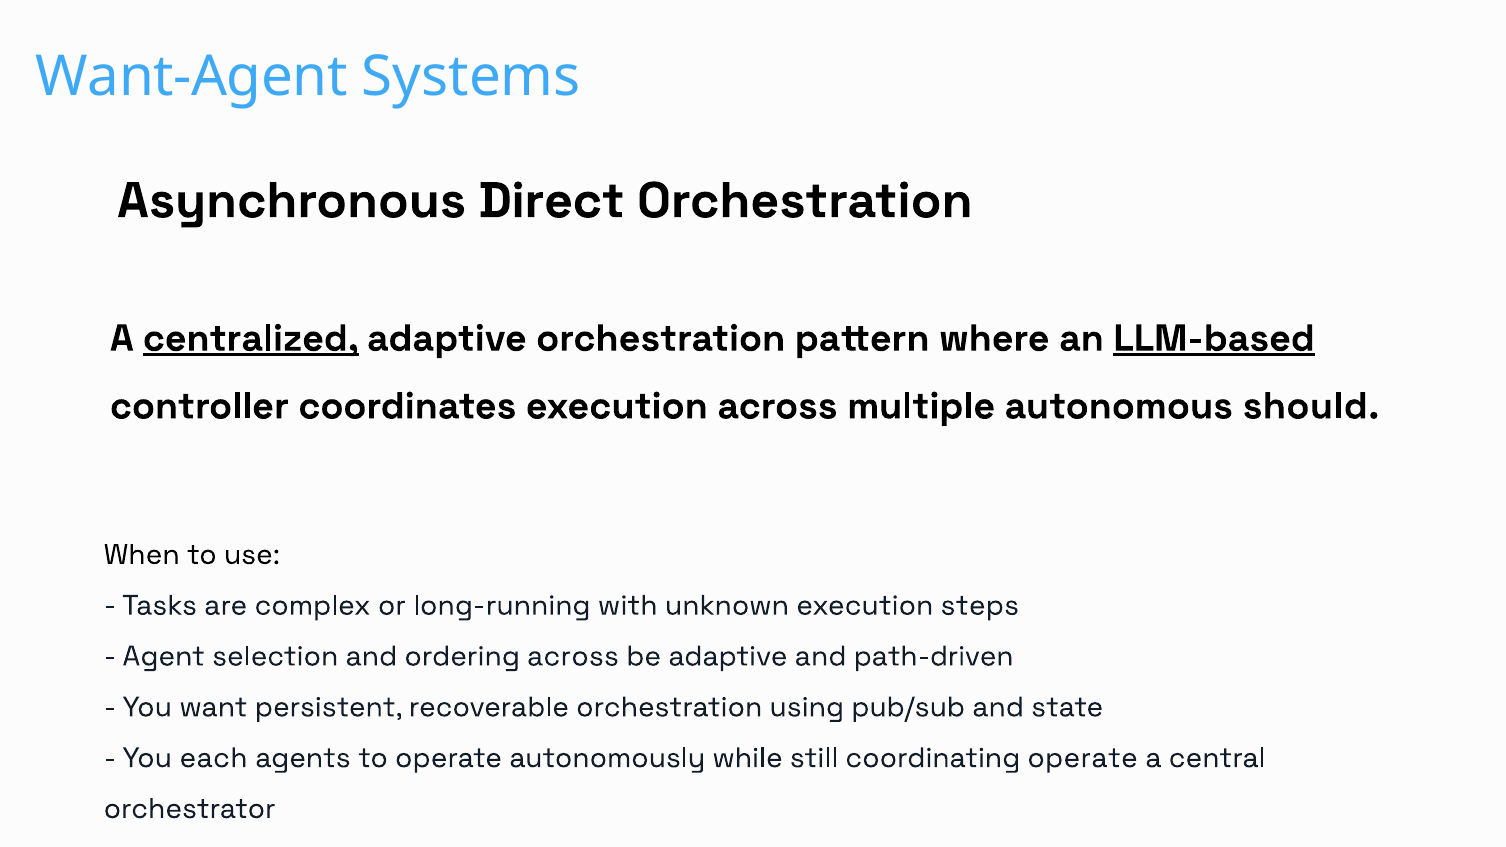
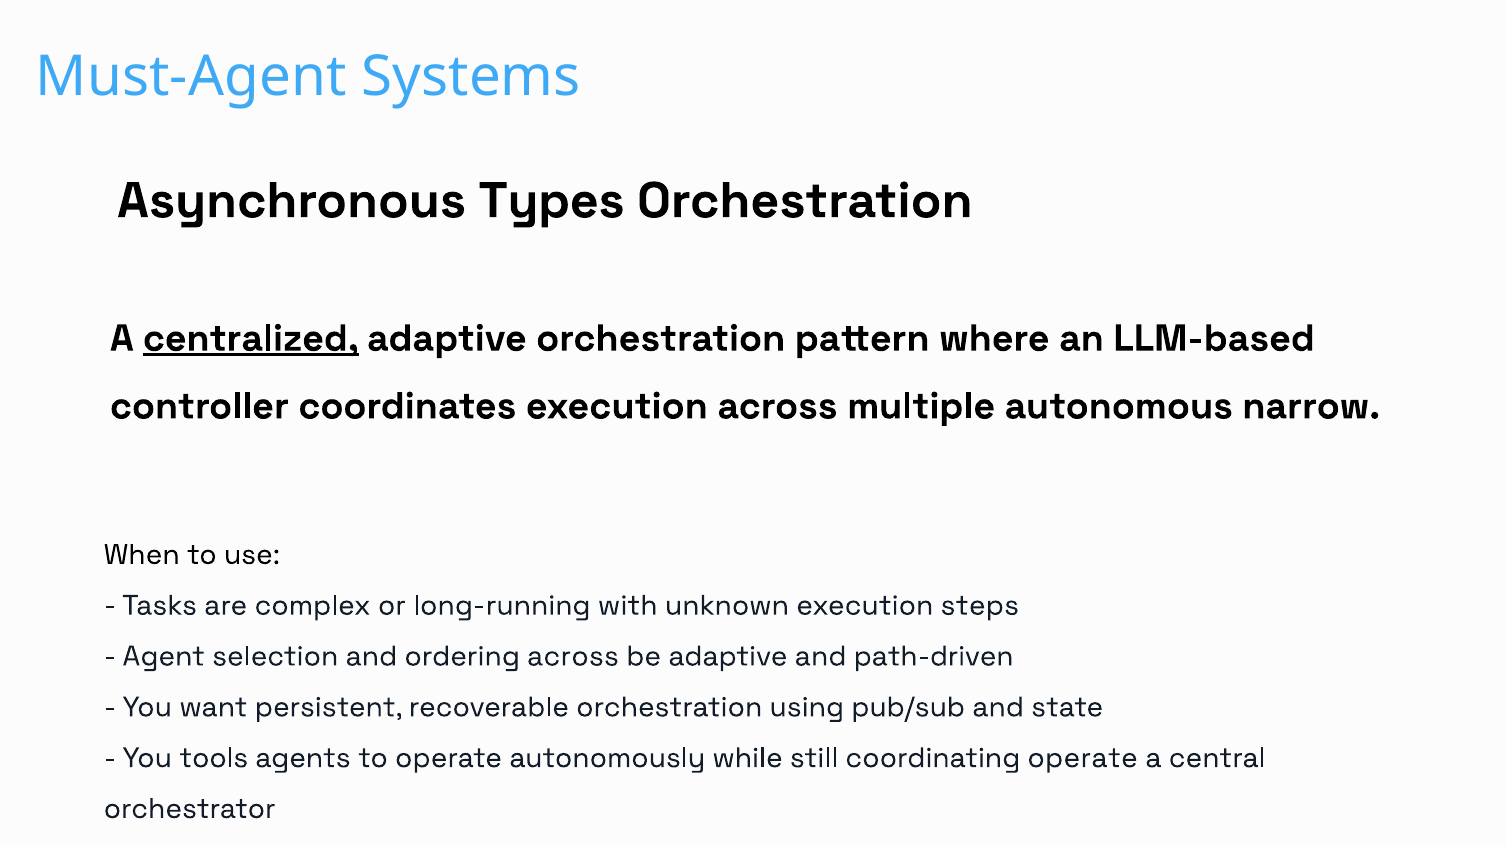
Want-Agent: Want-Agent -> Must-Agent (191, 77)
Direct: Direct -> Types (551, 201)
LLM-based underline: present -> none (1214, 338)
should: should -> narrow (1311, 406)
each: each -> tools (214, 758)
